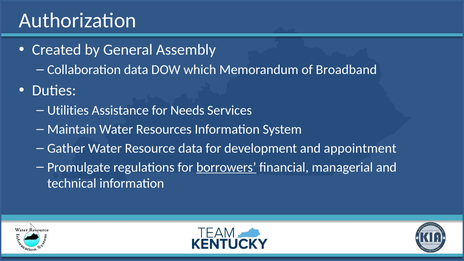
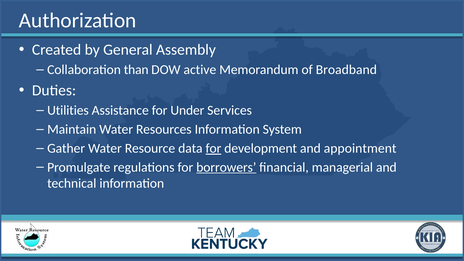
Collaboration data: data -> than (136, 70)
which: which -> active (200, 70)
Needs: Needs -> Under (187, 110)
for underline: none -> present (213, 148)
